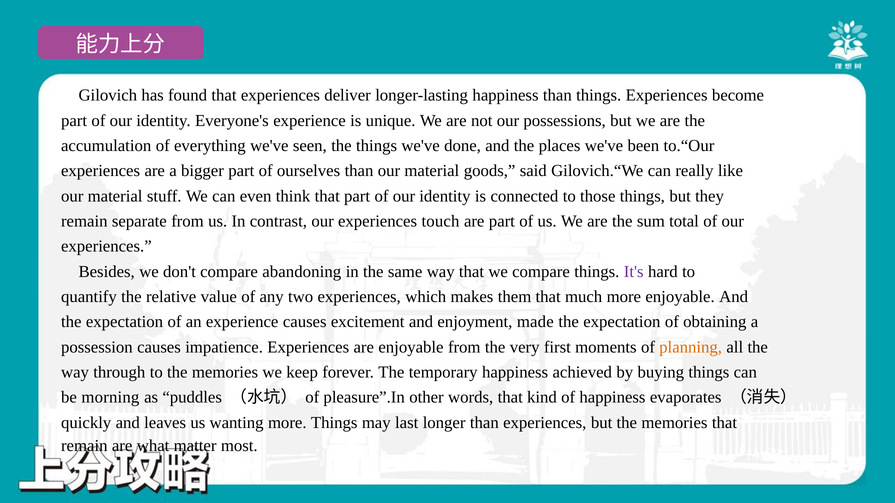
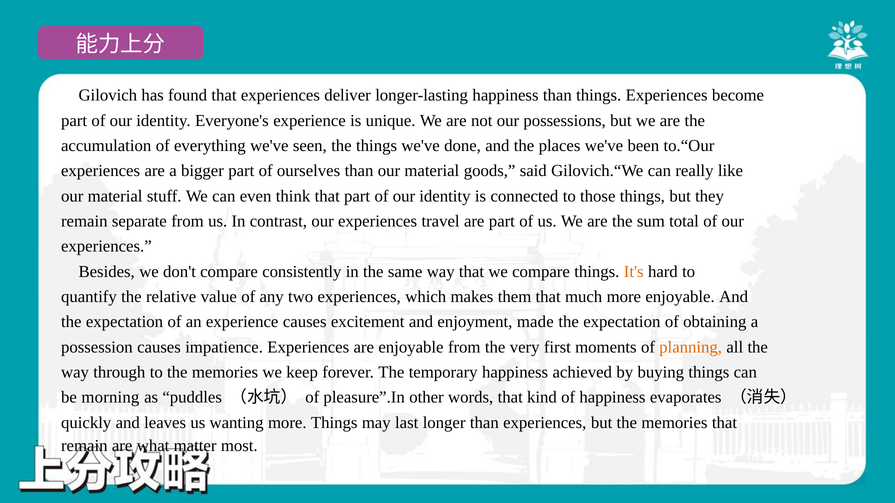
touch: touch -> travel (441, 221)
abandoning: abandoning -> consistently (302, 272)
It's colour: purple -> orange (634, 272)
